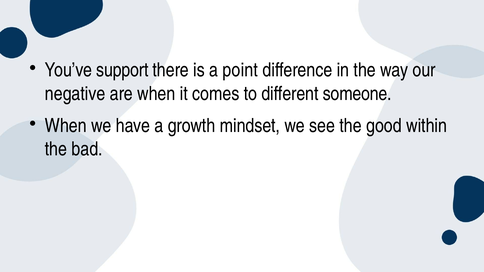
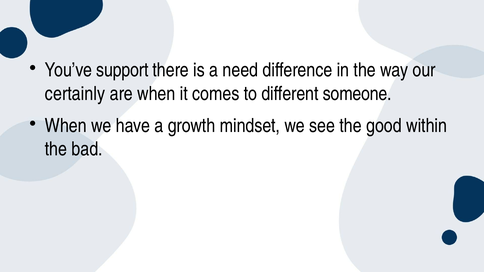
point: point -> need (240, 70)
negative: negative -> certainly (75, 94)
